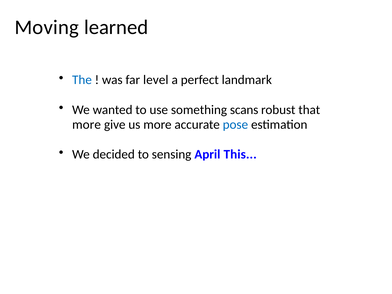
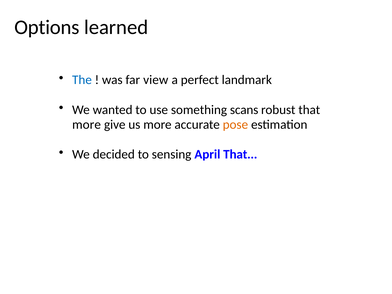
Moving: Moving -> Options (47, 27)
level: level -> view (156, 80)
pose colour: blue -> orange (235, 125)
April This: This -> That (240, 154)
